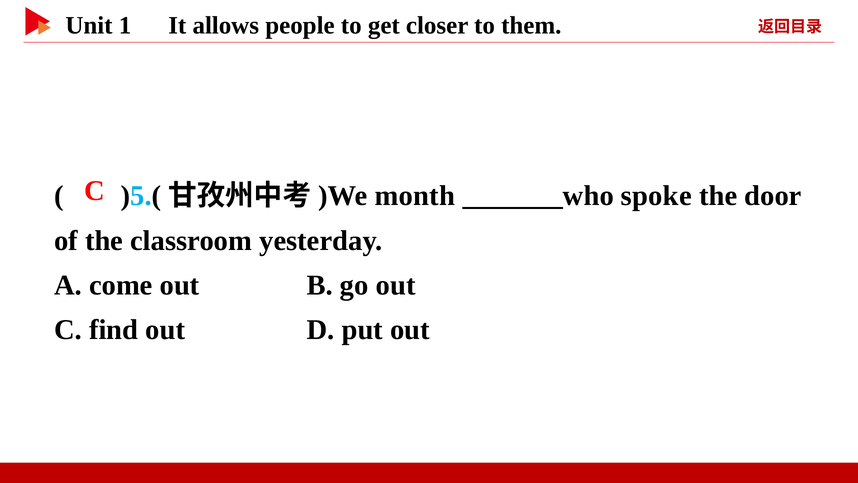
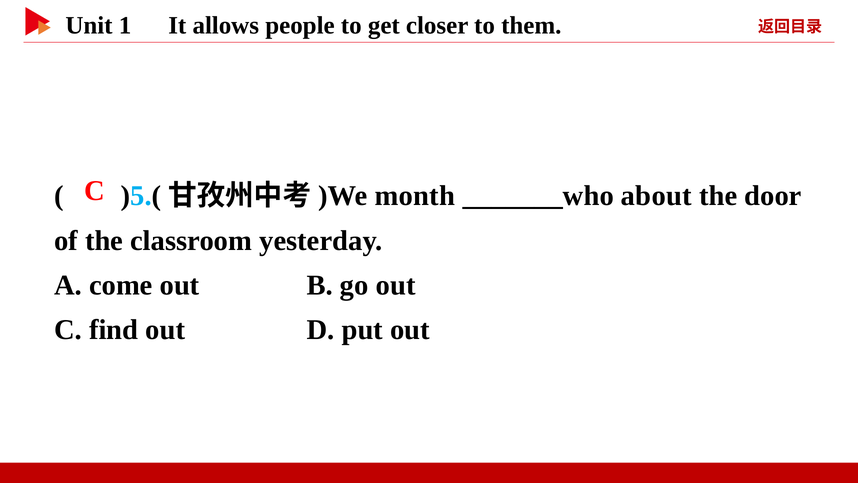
spoke: spoke -> about (656, 196)
